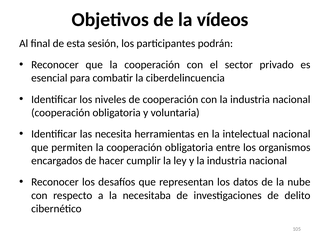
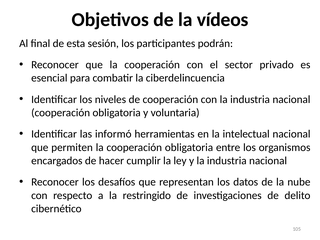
necesita: necesita -> informó (113, 134)
necesitaba: necesitaba -> restringido (147, 195)
